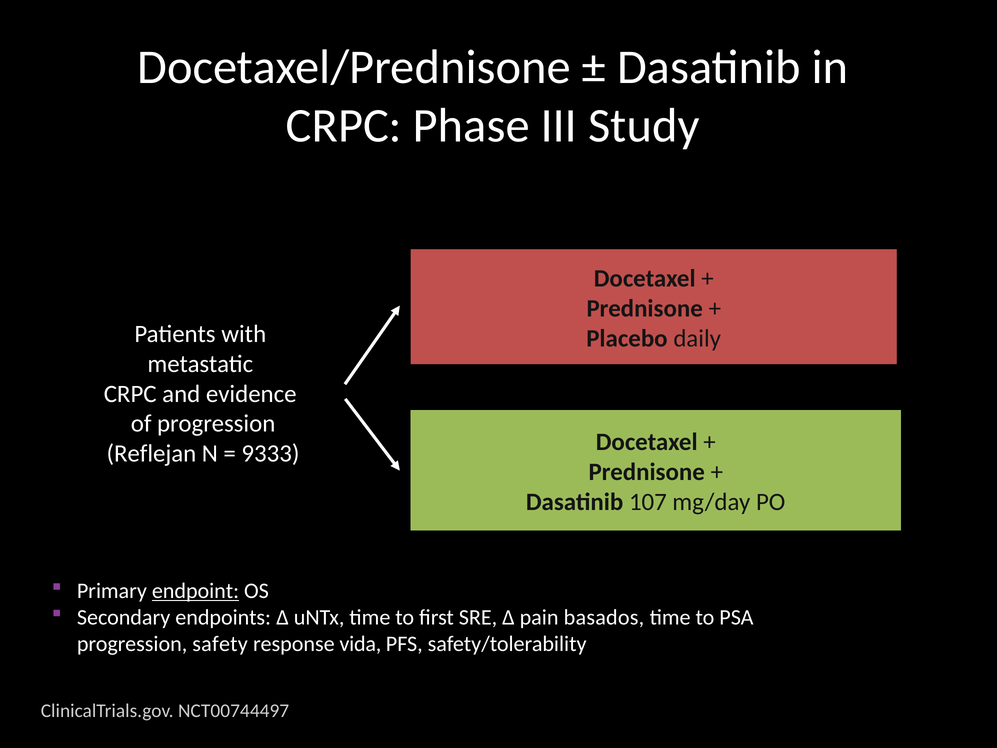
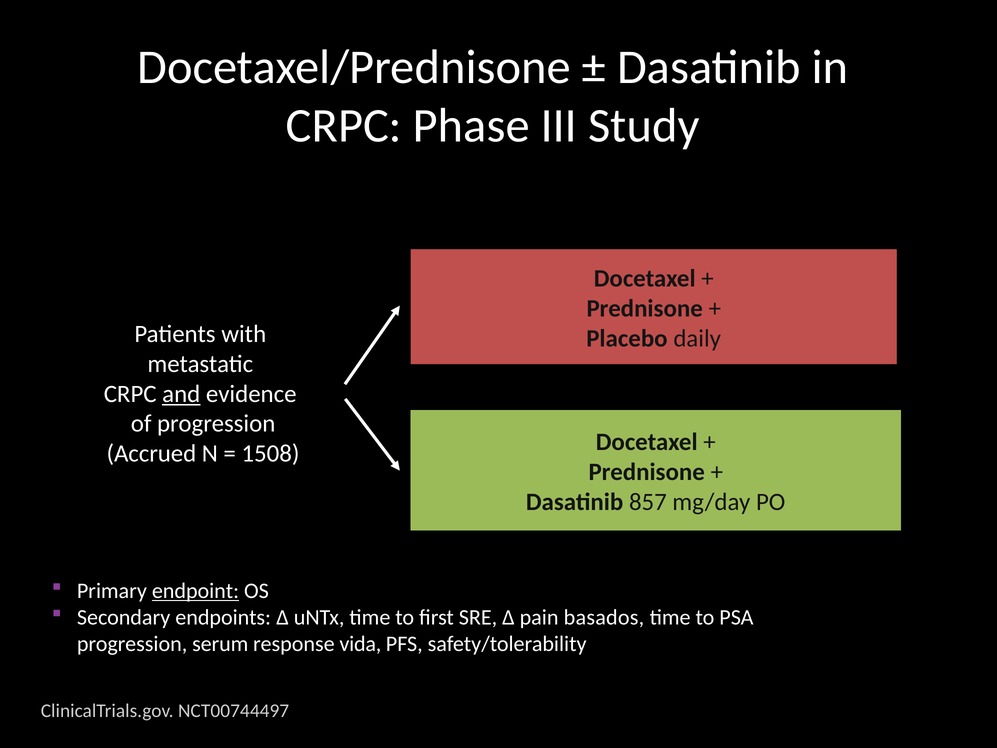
and underline: none -> present (181, 394)
Reflejan: Reflejan -> Accrued (151, 453)
9333: 9333 -> 1508 (270, 453)
107: 107 -> 857 (648, 502)
safety: safety -> serum (220, 644)
